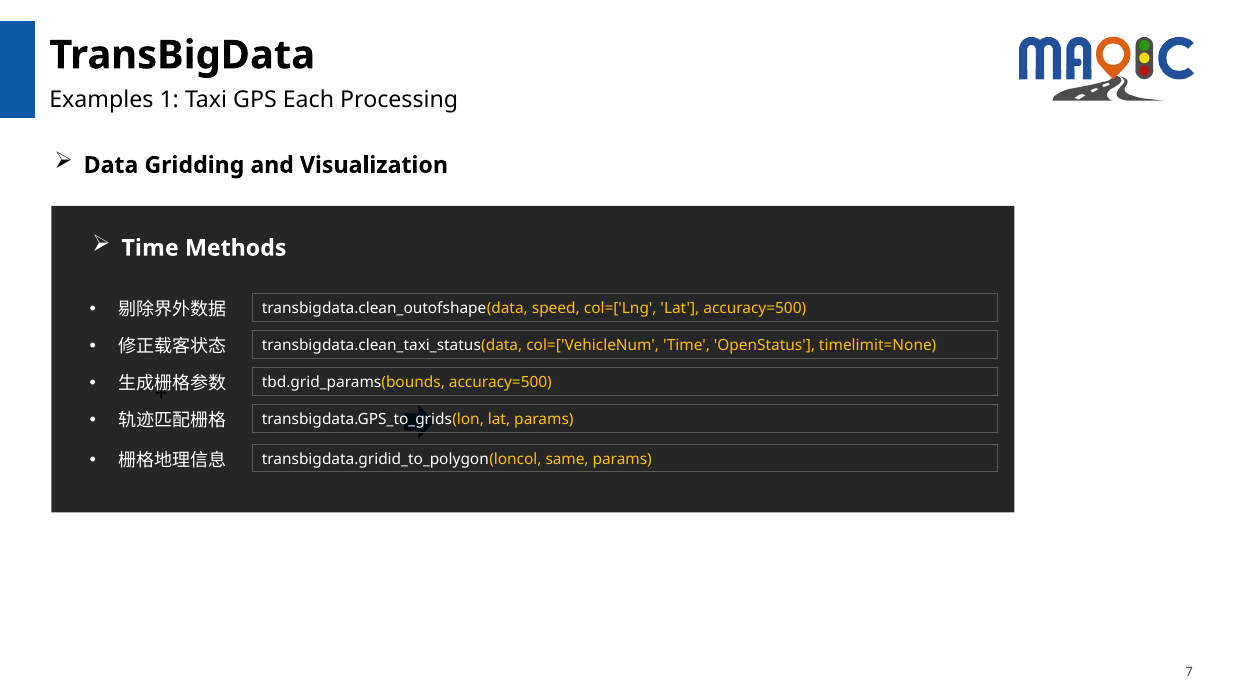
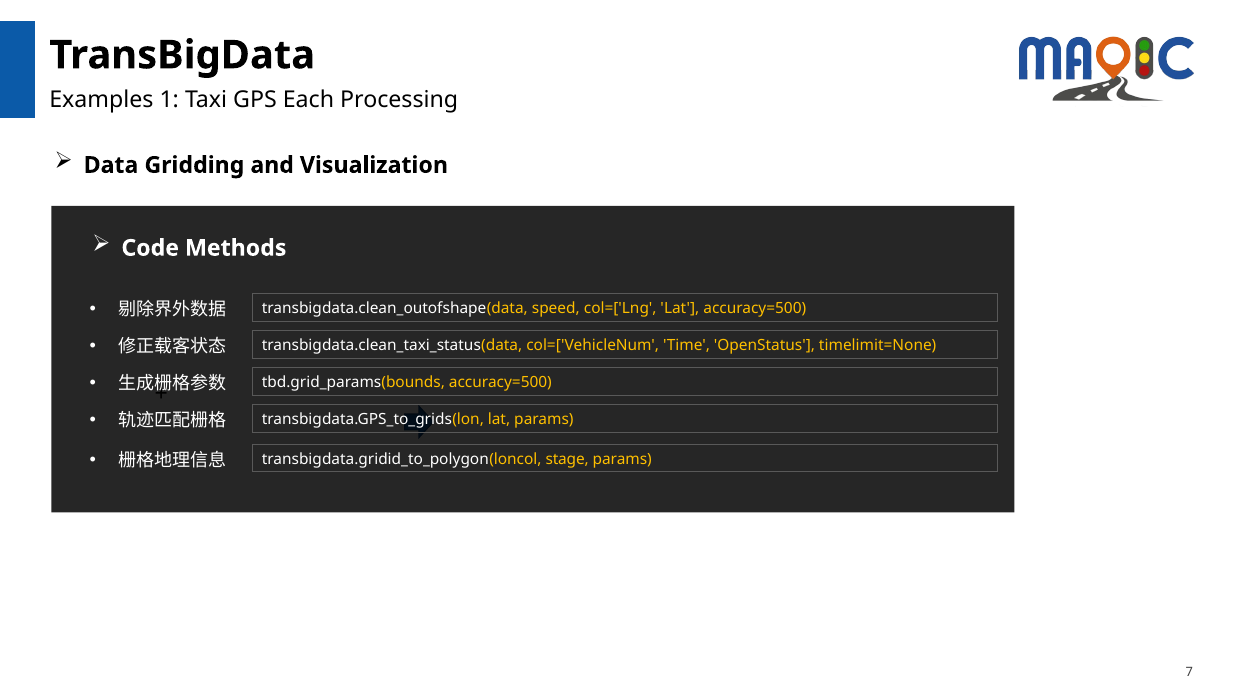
Time: Time -> Code (150, 248)
same: same -> stage (567, 459)
